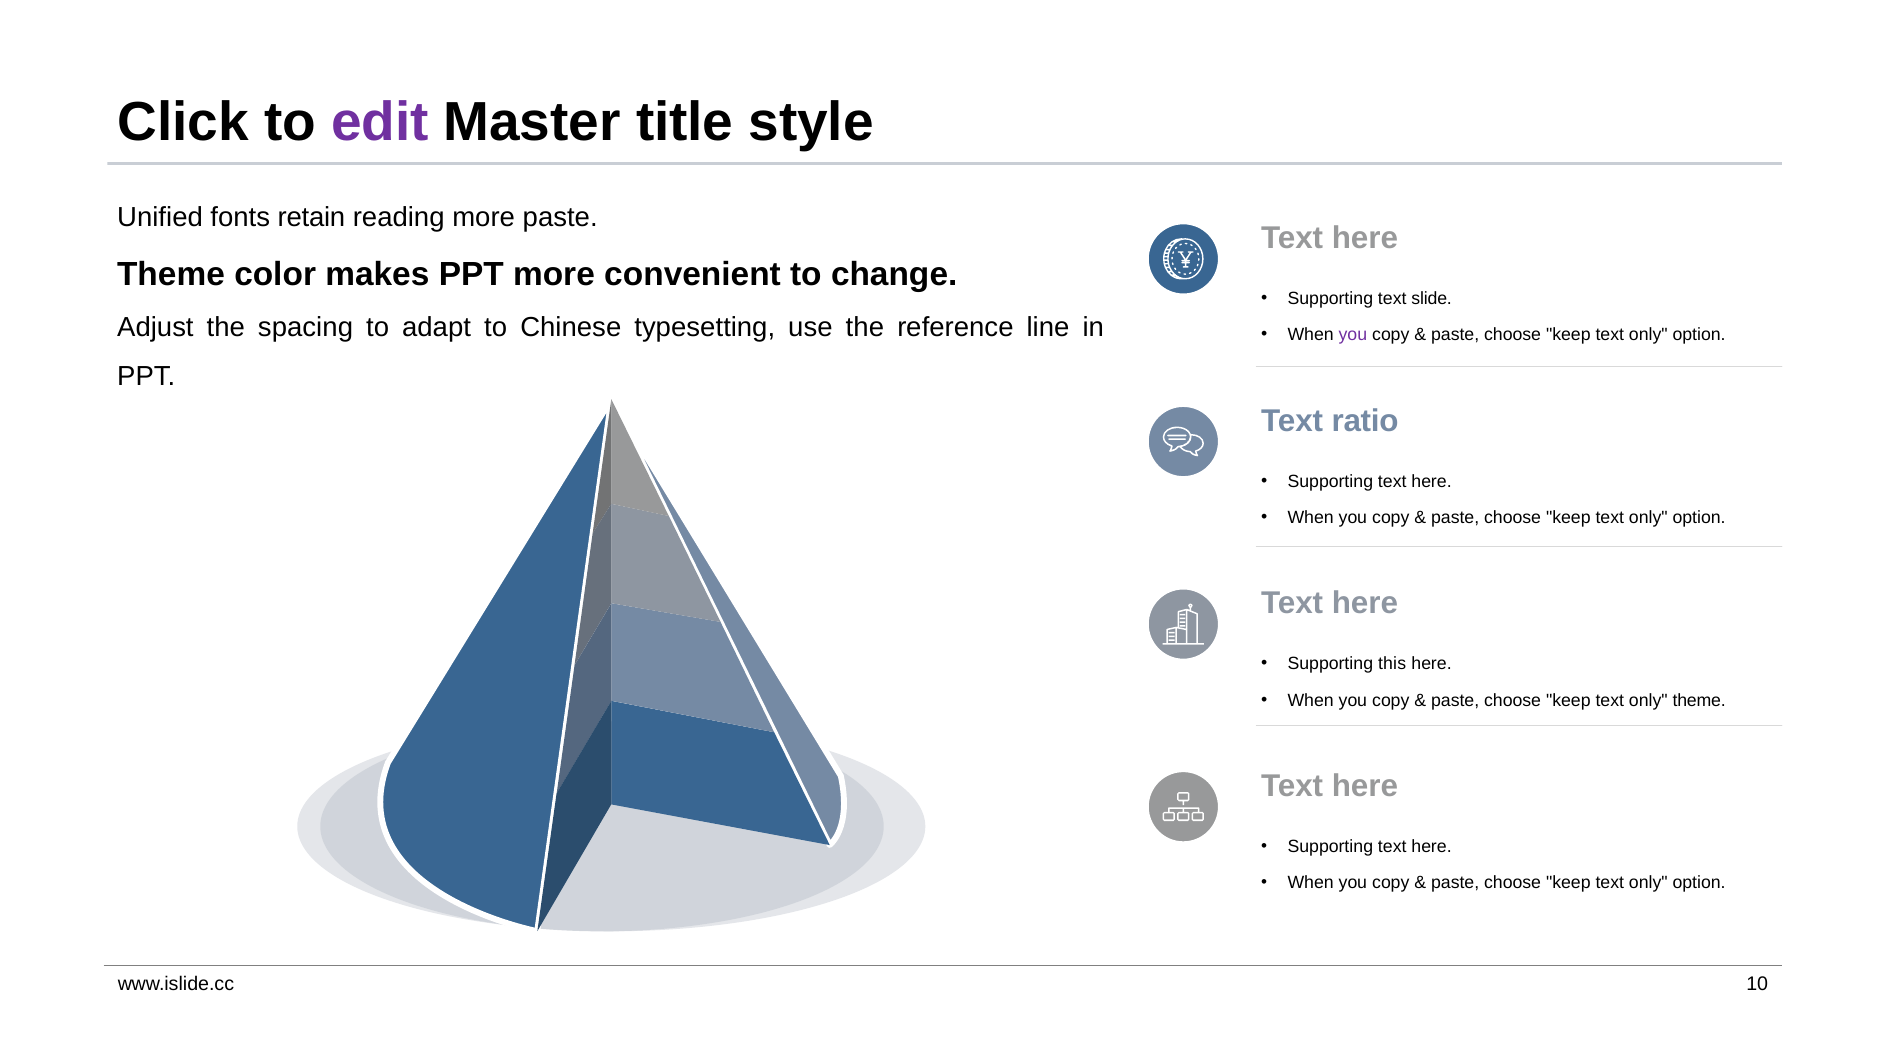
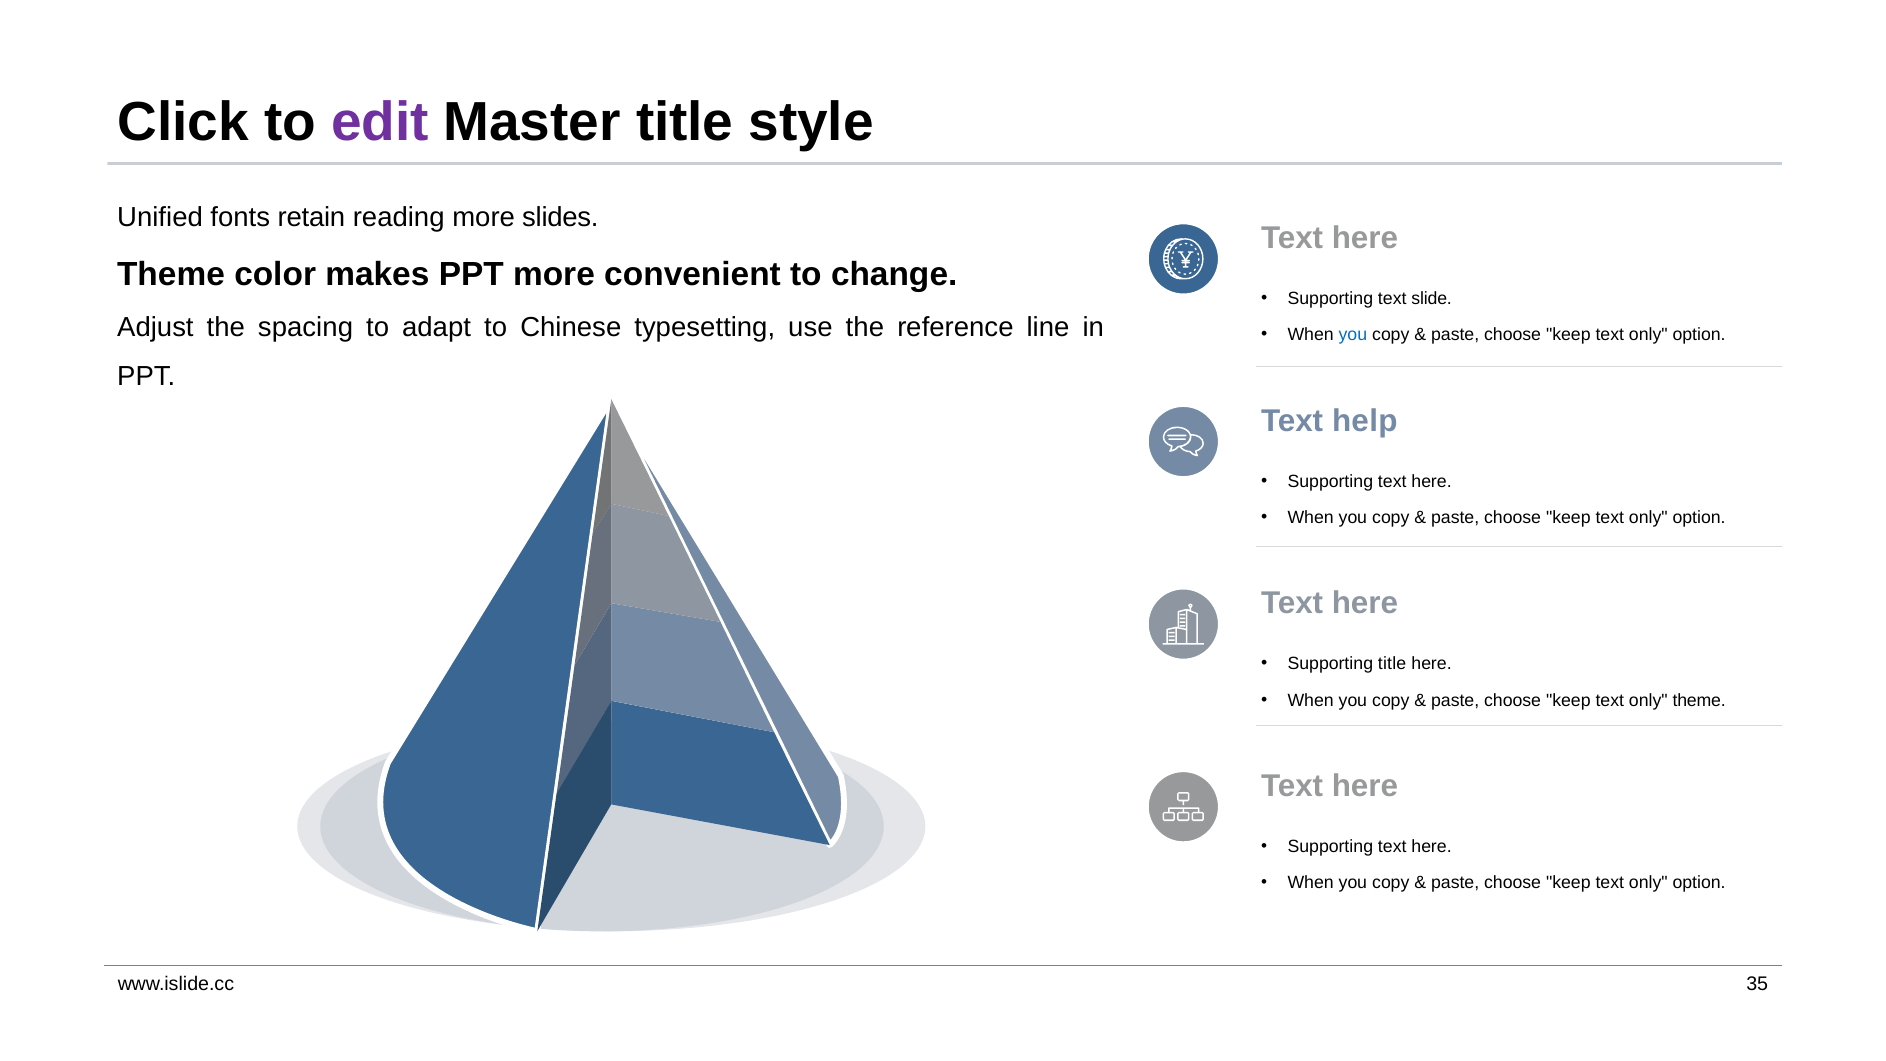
more paste: paste -> slides (560, 217)
you colour: purple -> blue (1353, 335)
ratio: ratio -> help (1365, 421)
Supporting this: this -> title (1392, 664)
10: 10 -> 35 (1757, 984)
